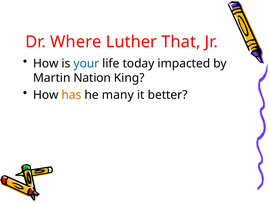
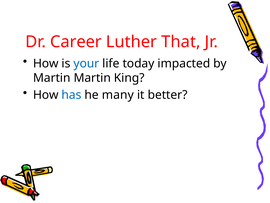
Where: Where -> Career (76, 42)
Martin Nation: Nation -> Martin (92, 78)
has colour: orange -> blue (72, 95)
